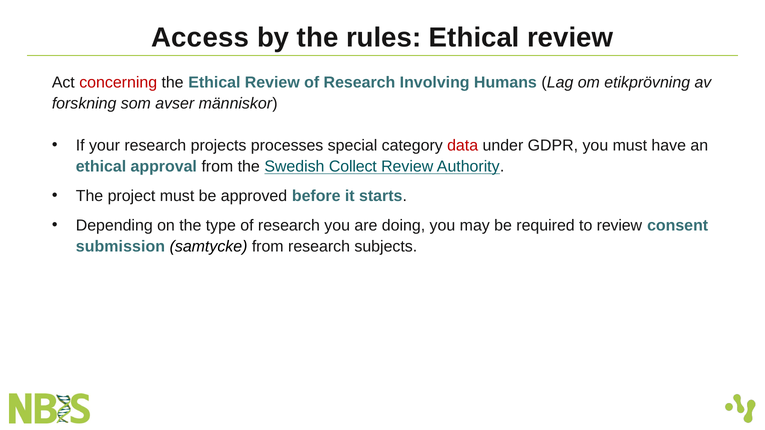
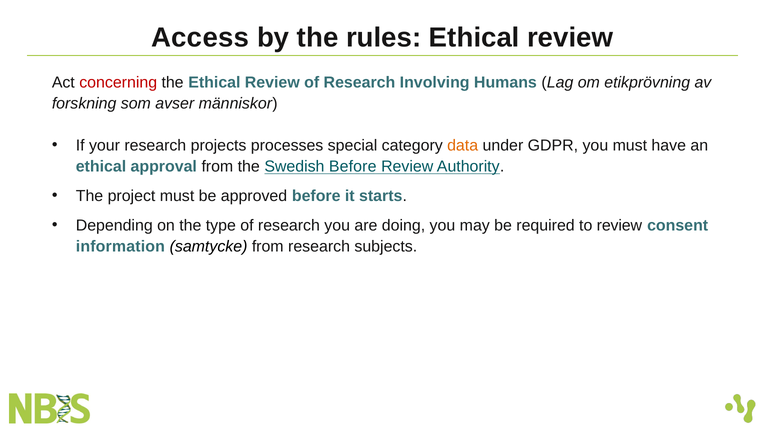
data colour: red -> orange (463, 146)
Swedish Collect: Collect -> Before (353, 167)
submission: submission -> information (120, 247)
